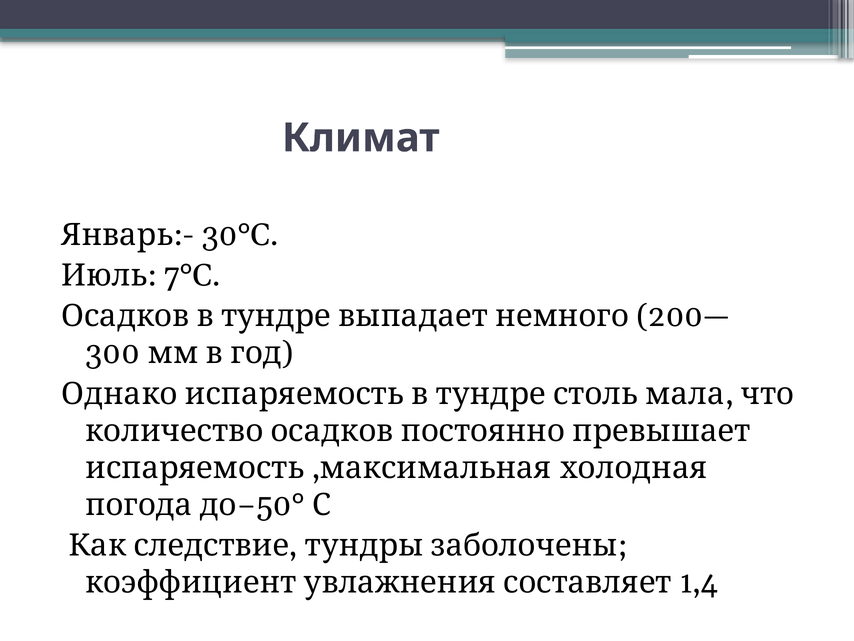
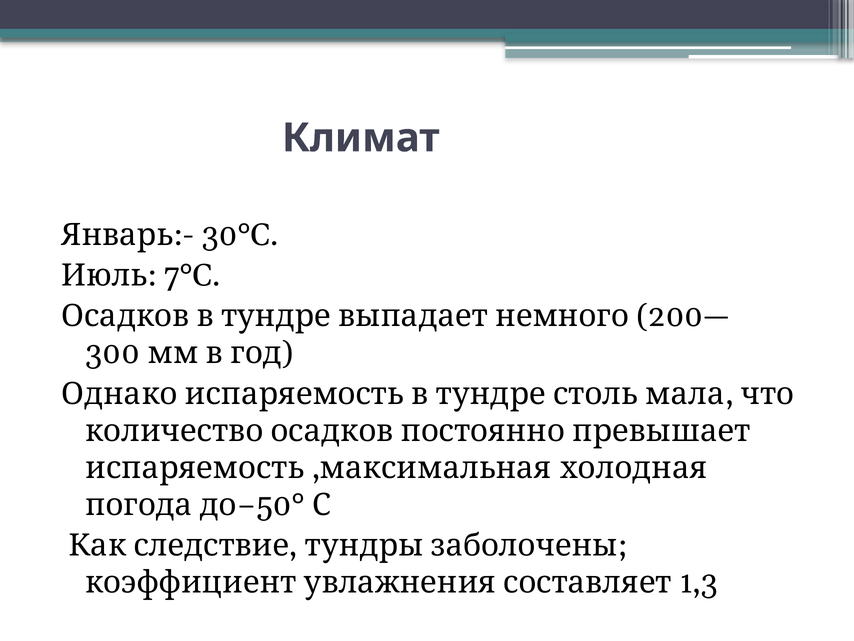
1,4: 1,4 -> 1,3 (699, 582)
